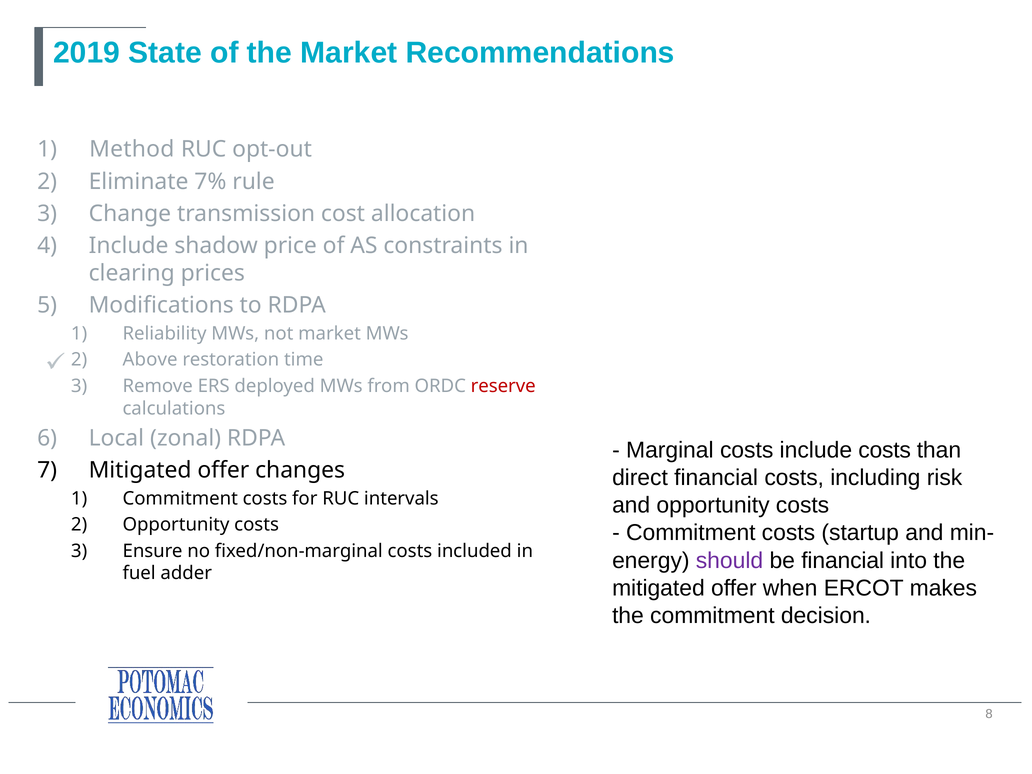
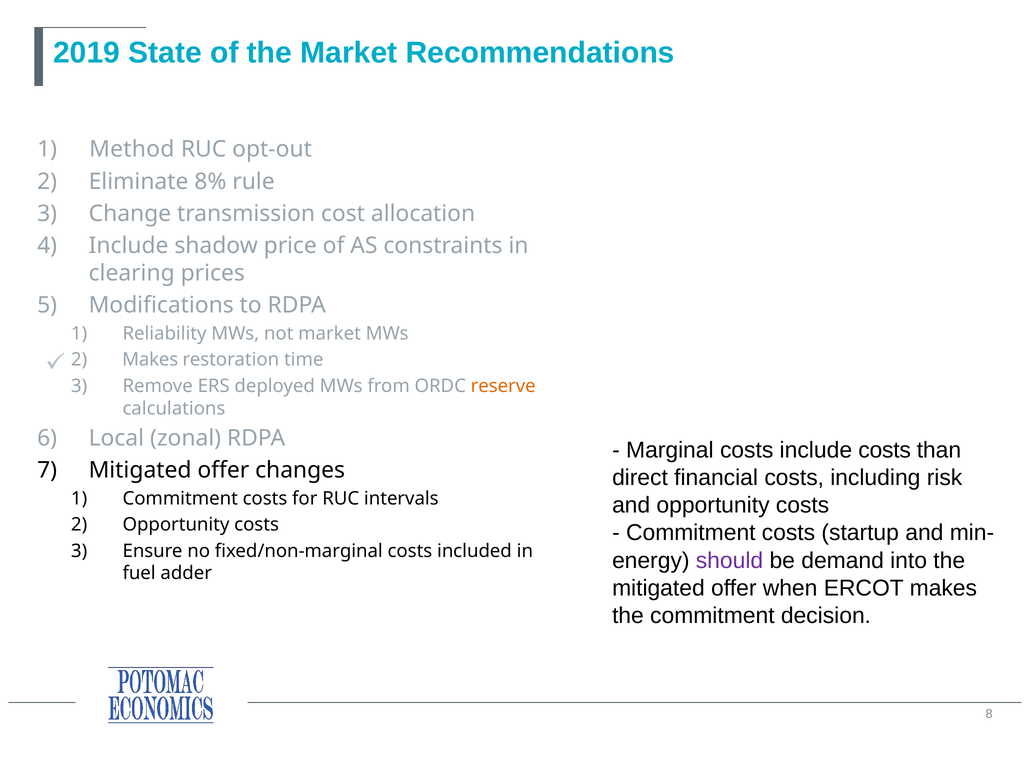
7%: 7% -> 8% (210, 182)
Above: Above -> Makes (150, 360)
reserve colour: red -> orange (503, 386)
be financial: financial -> demand (843, 560)
